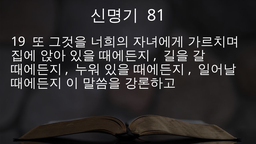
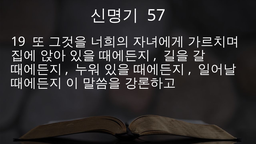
81: 81 -> 57 (156, 15)
